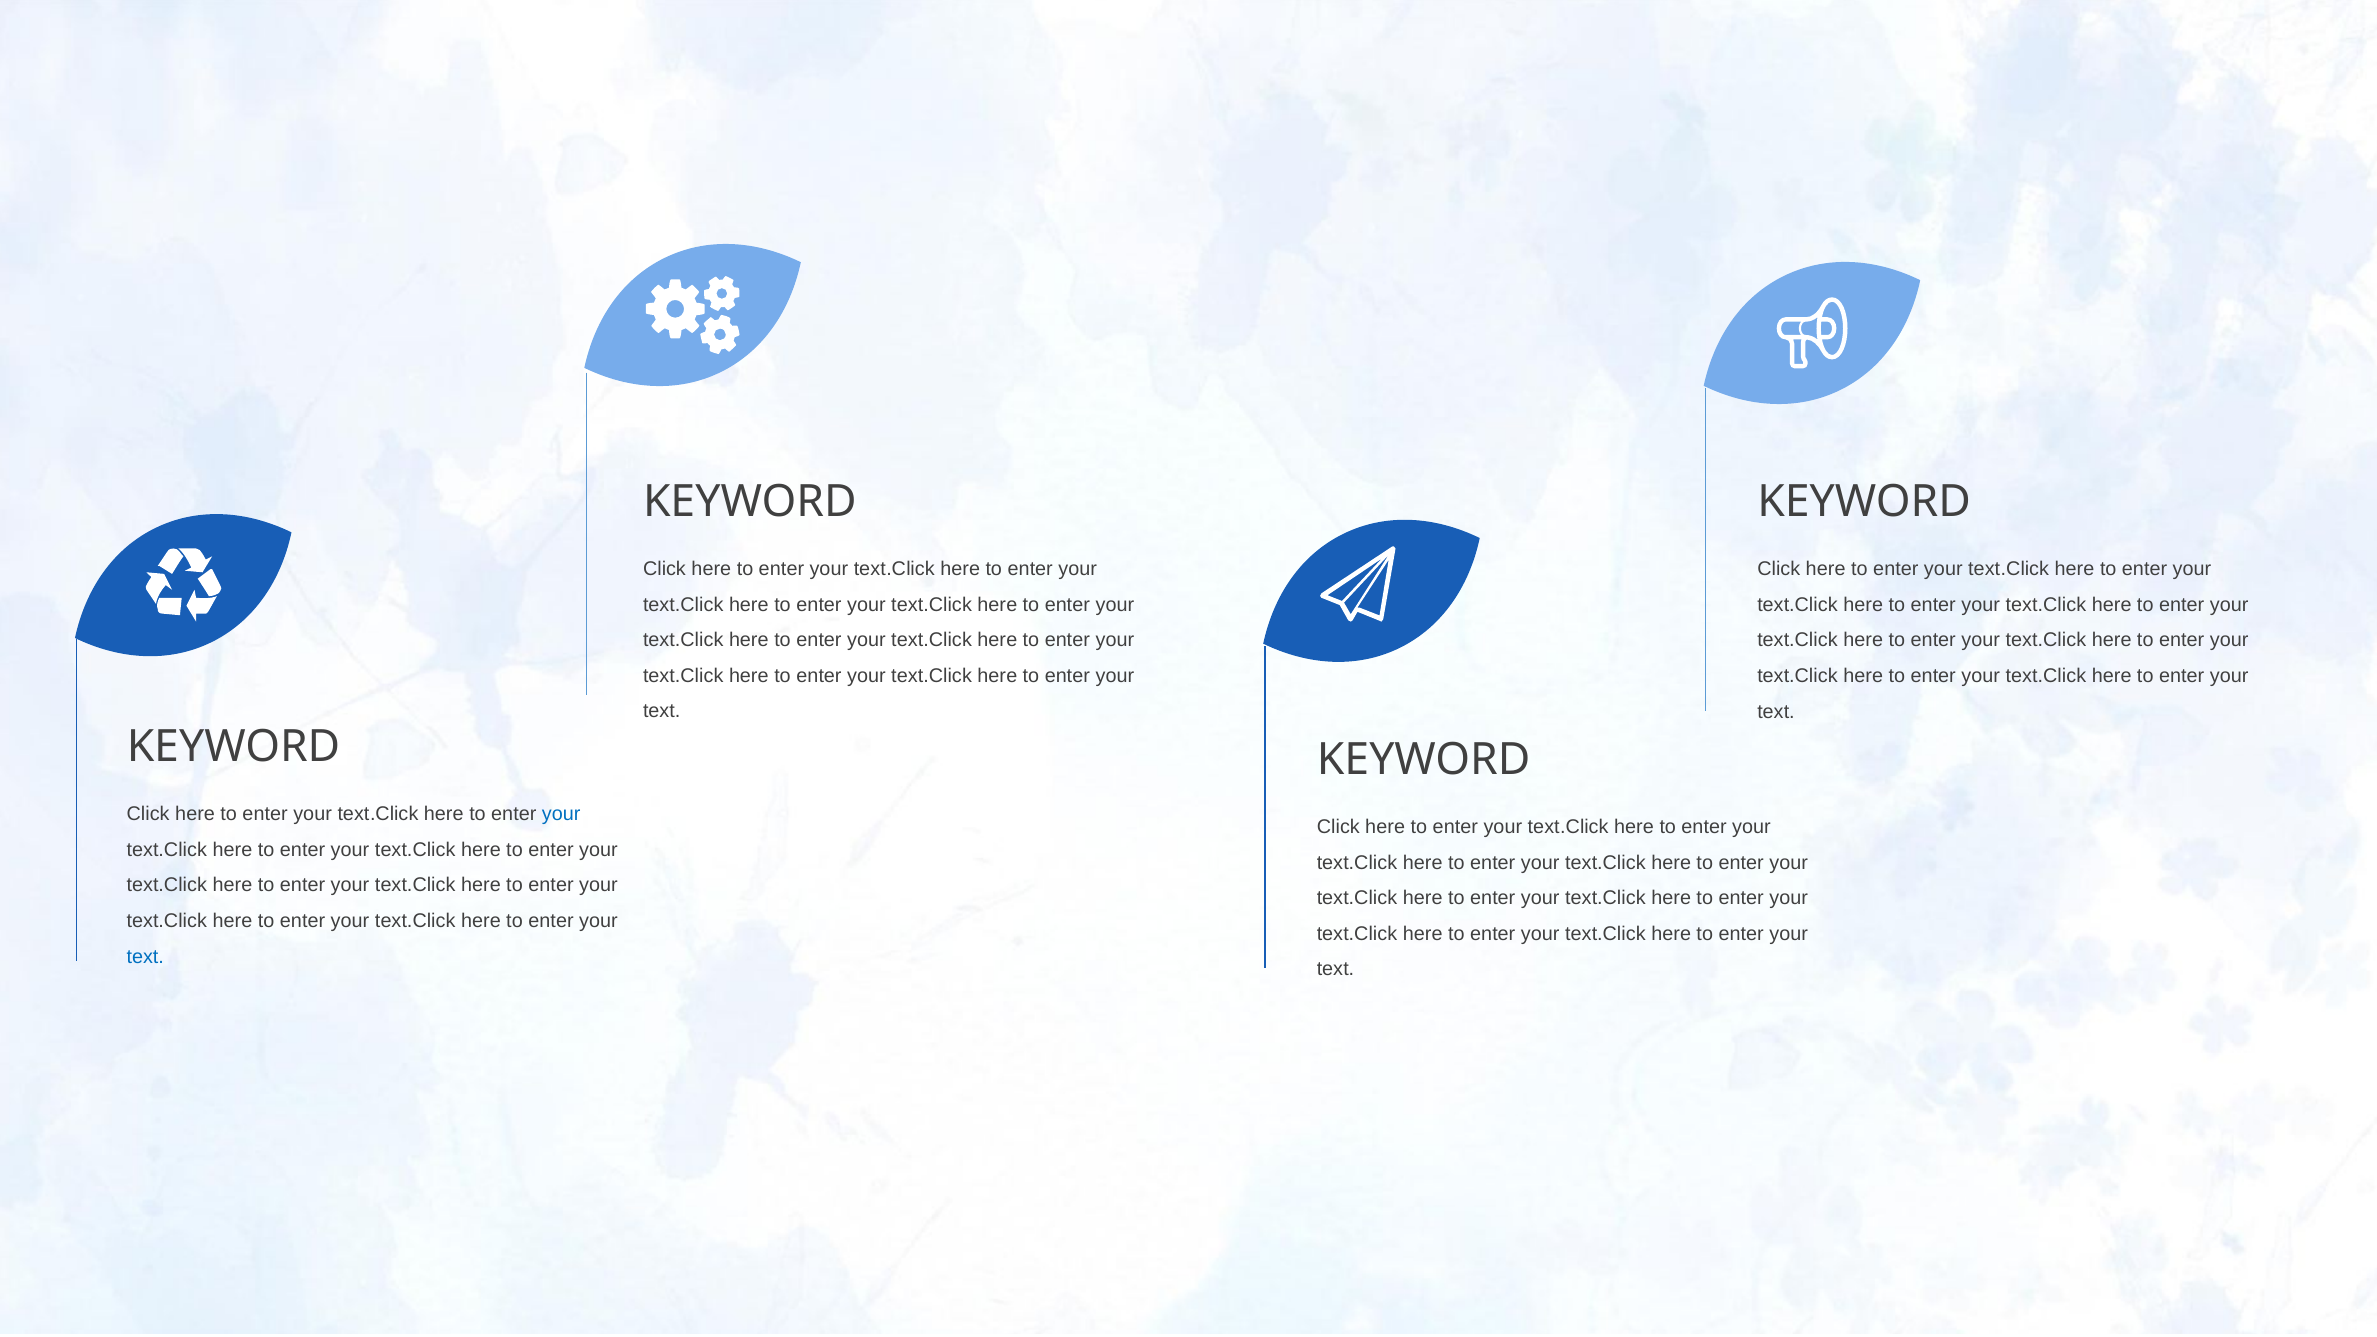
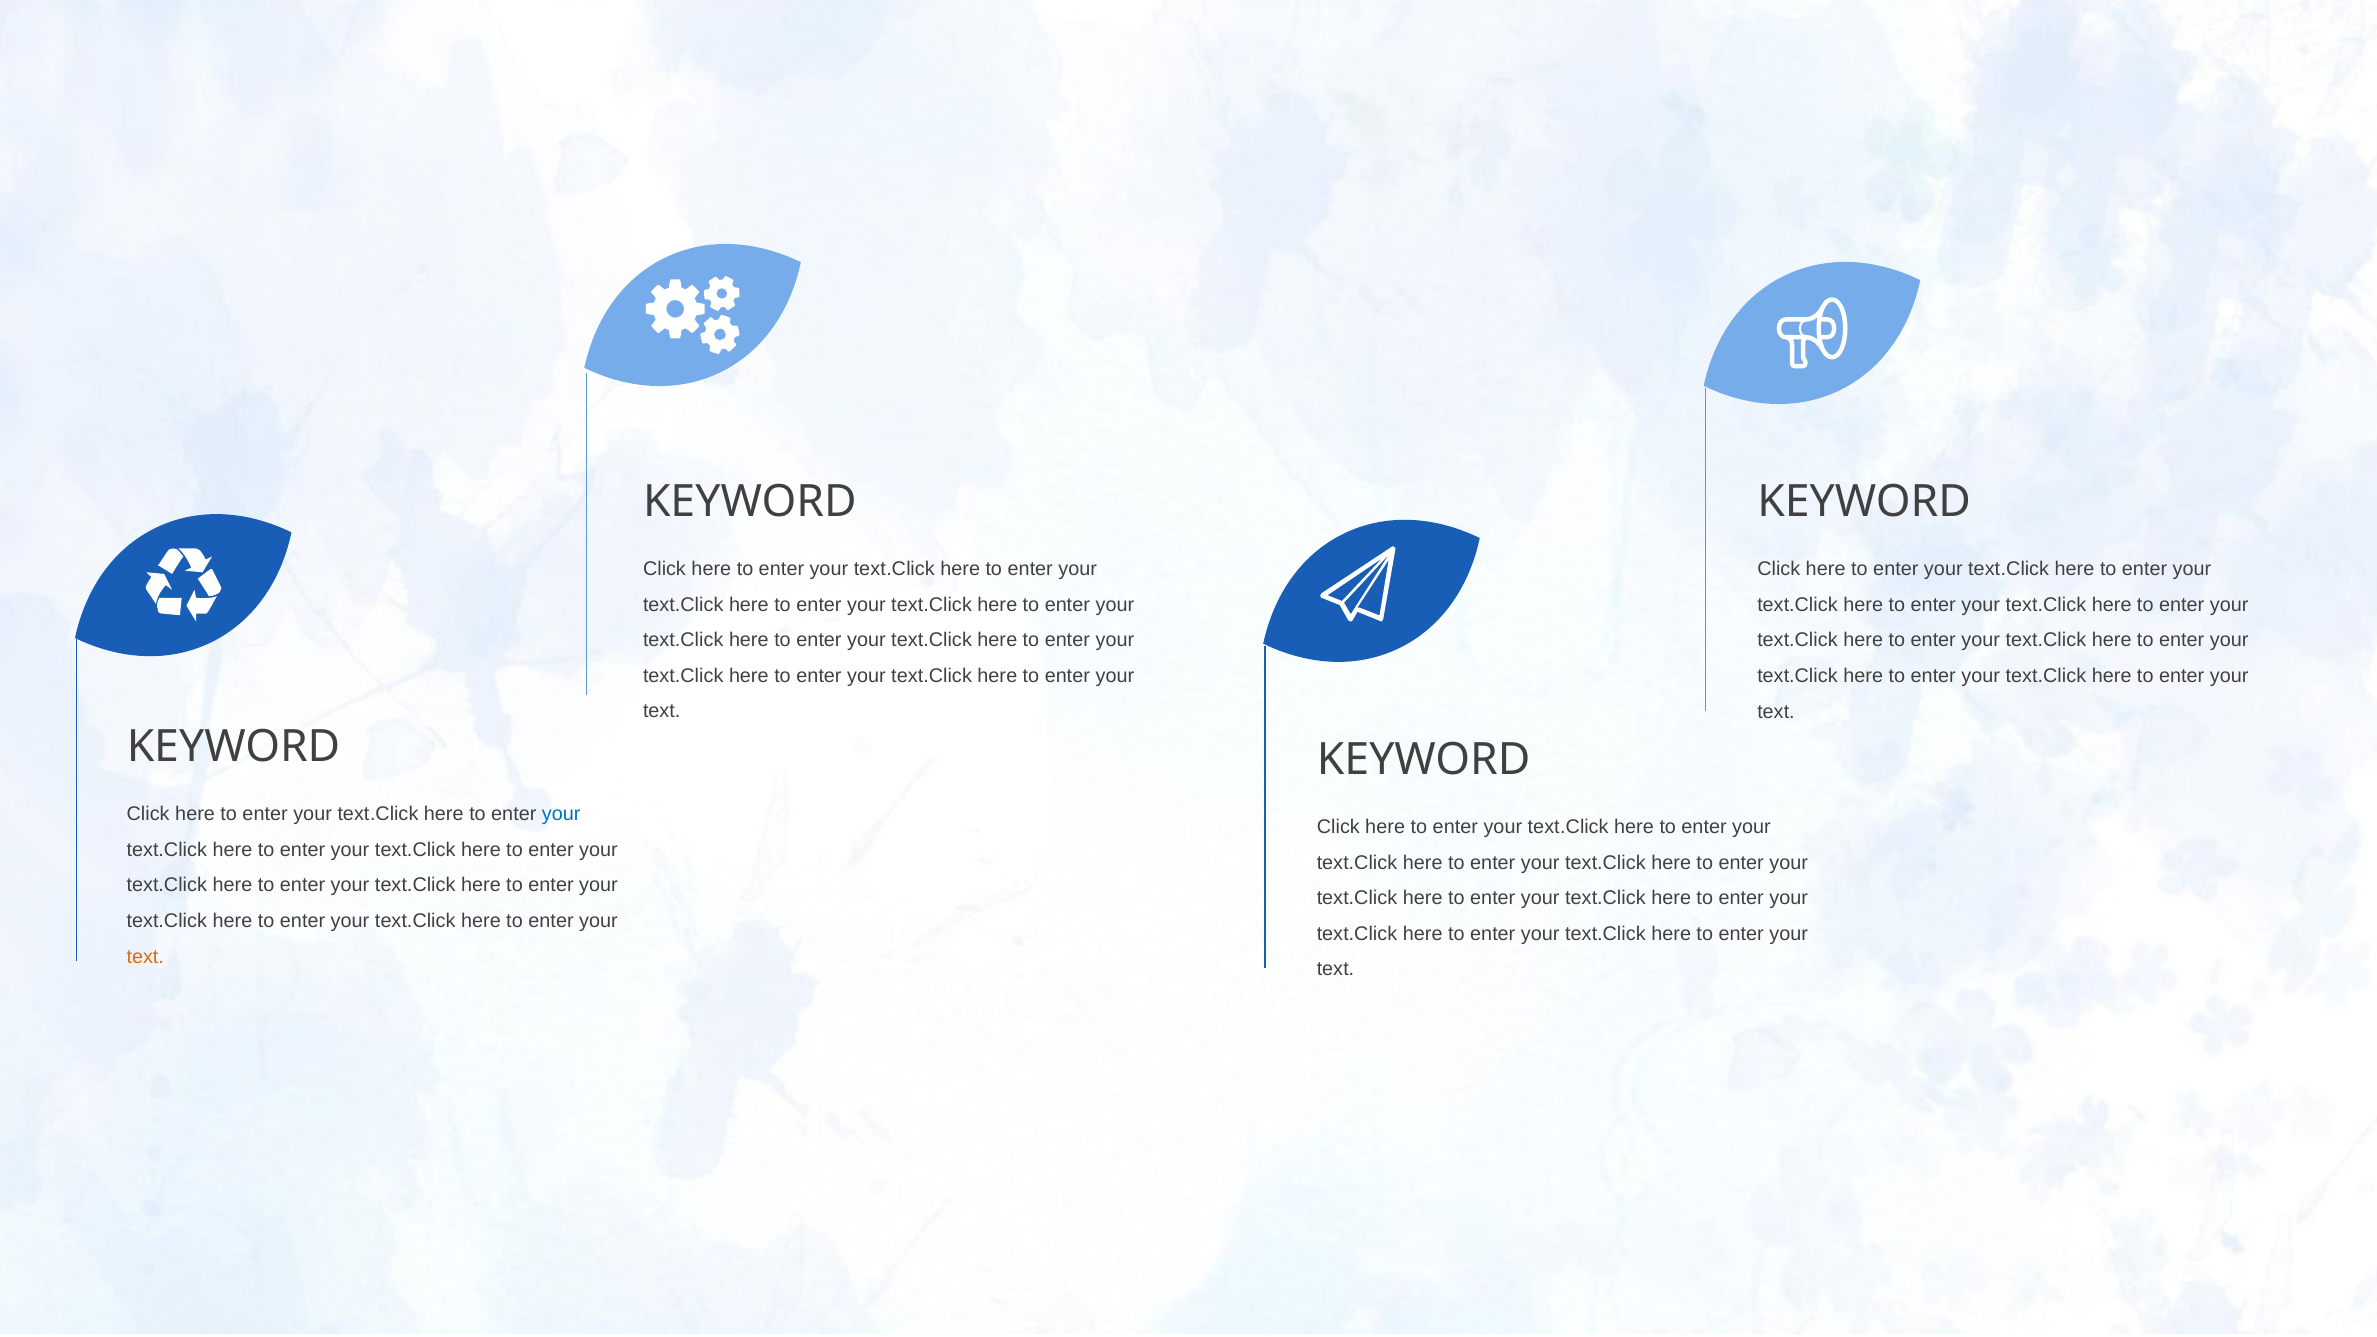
text colour: blue -> orange (145, 957)
